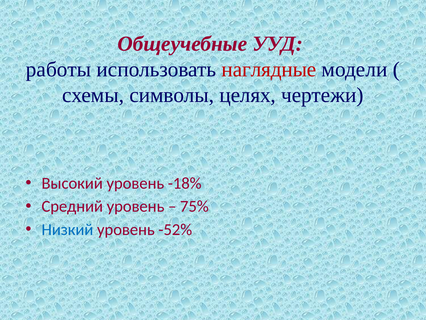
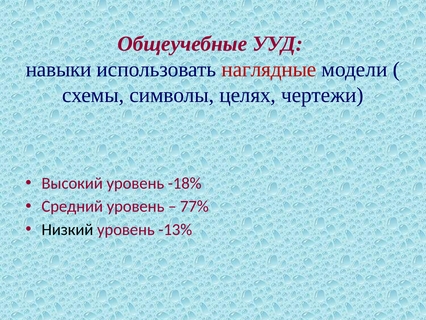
работы: работы -> навыки (59, 69)
75%: 75% -> 77% (194, 206)
Низкий colour: blue -> black (67, 229)
-52%: -52% -> -13% (175, 229)
